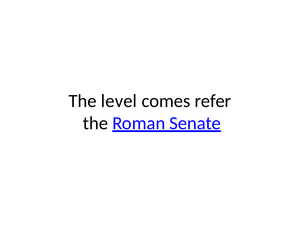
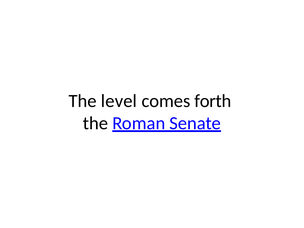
refer: refer -> forth (213, 101)
